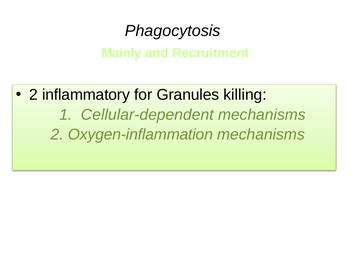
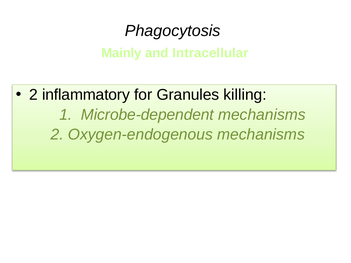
Recruitment: Recruitment -> Intracellular (210, 53)
Cellular-dependent: Cellular-dependent -> Microbe-dependent (147, 115)
Oxygen-inflammation: Oxygen-inflammation -> Oxygen-endogenous (140, 135)
